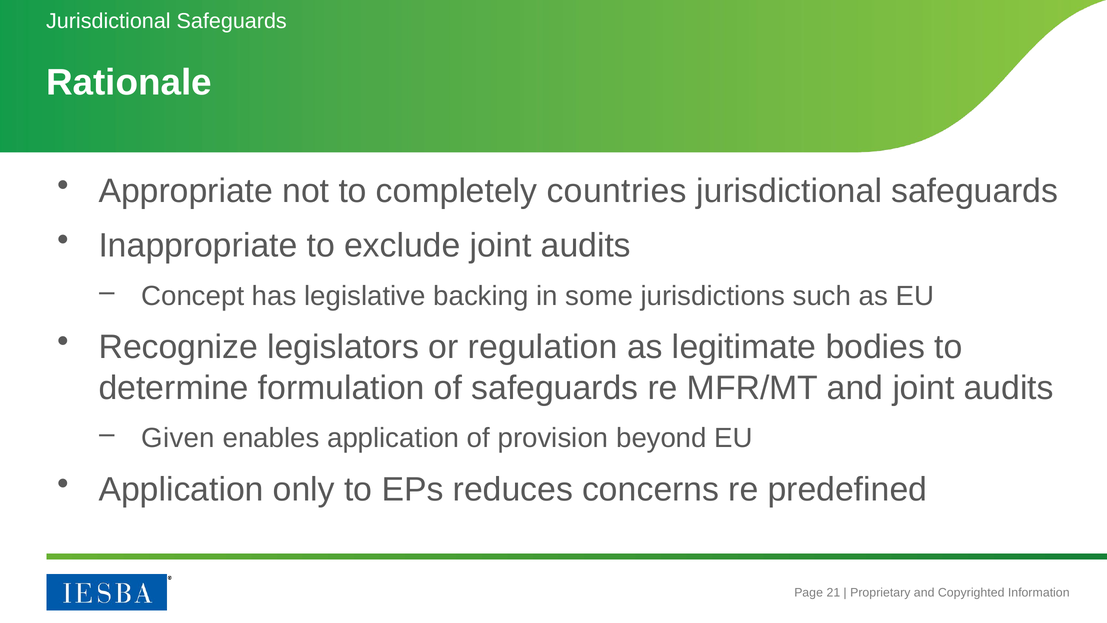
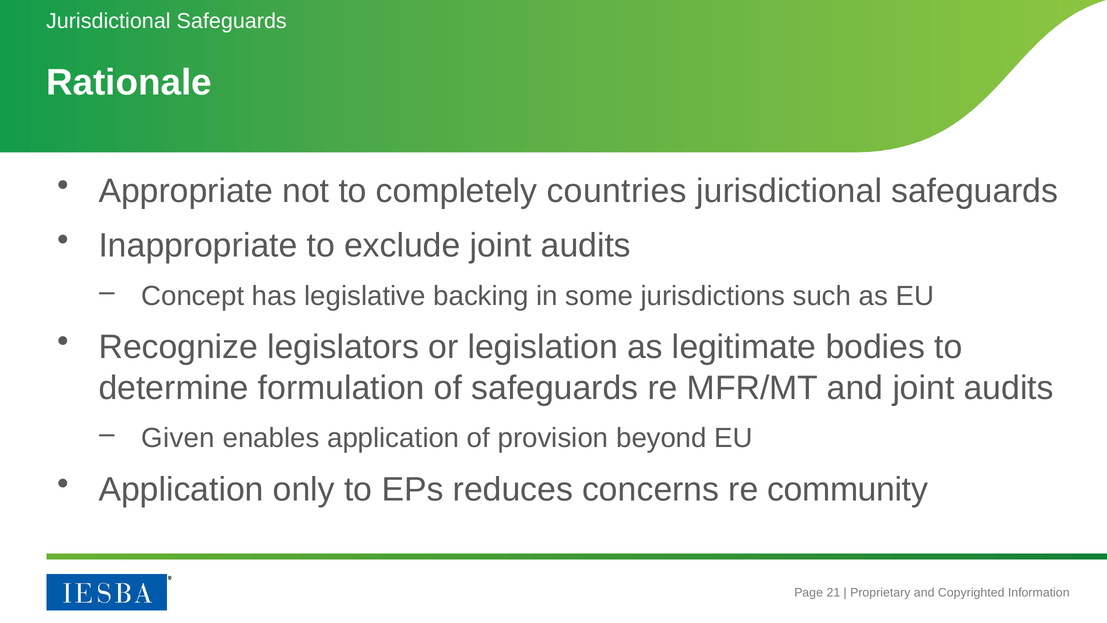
regulation: regulation -> legislation (543, 347)
predefined: predefined -> community (848, 489)
